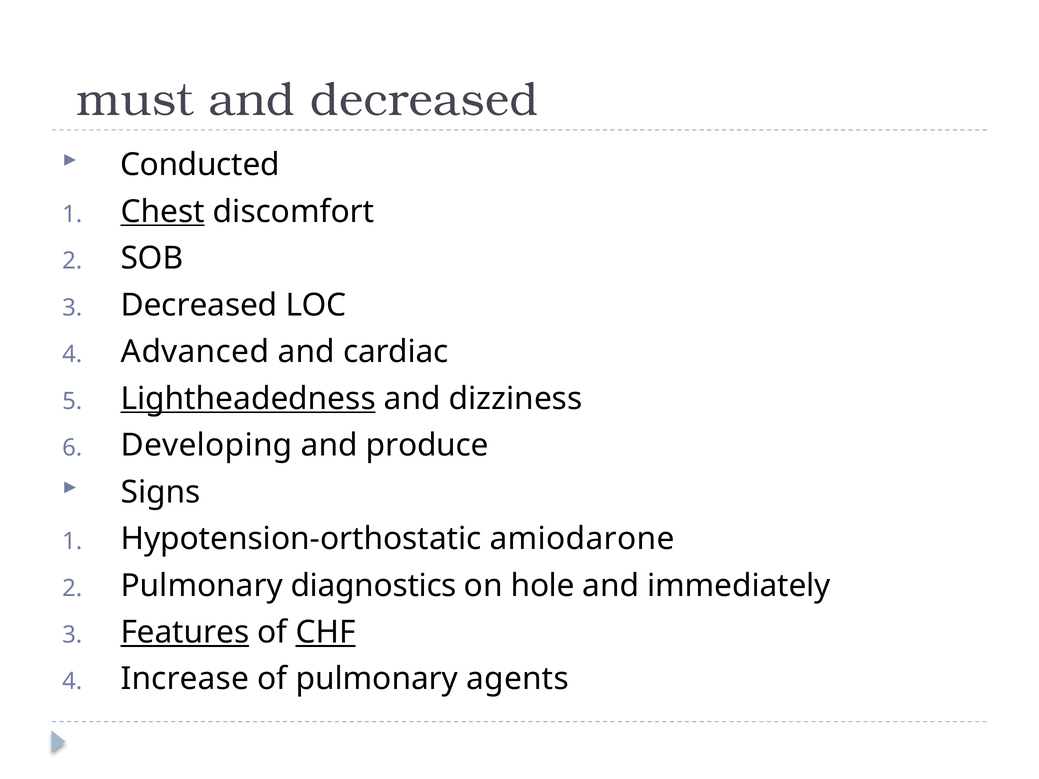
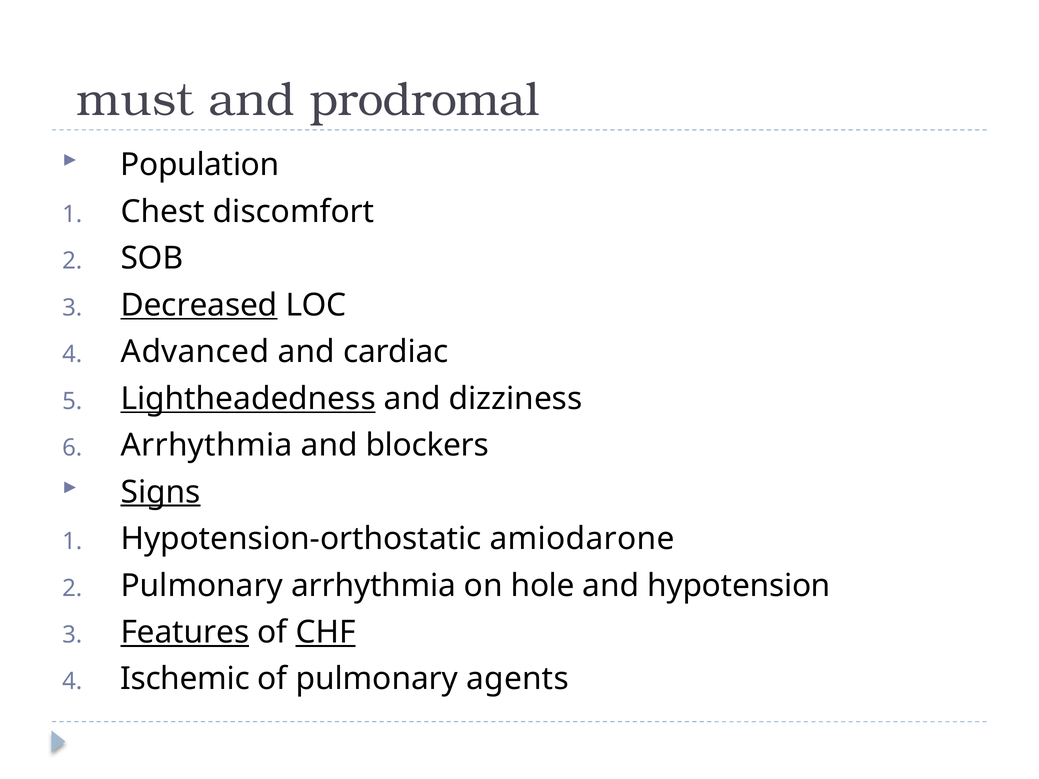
and decreased: decreased -> prodromal (425, 100)
Conducted: Conducted -> Population (200, 165)
Chest underline: present -> none (163, 212)
Decreased underline: none -> present (199, 305)
Developing: Developing -> Arrhythmia (207, 445)
produce: produce -> blockers (427, 445)
Signs underline: none -> present (161, 492)
Pulmonary diagnostics: diagnostics -> arrhythmia (374, 586)
immediately: immediately -> hypotension (739, 586)
Increase: Increase -> Ischemic (185, 679)
